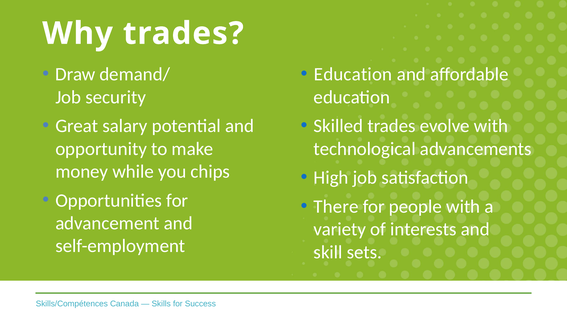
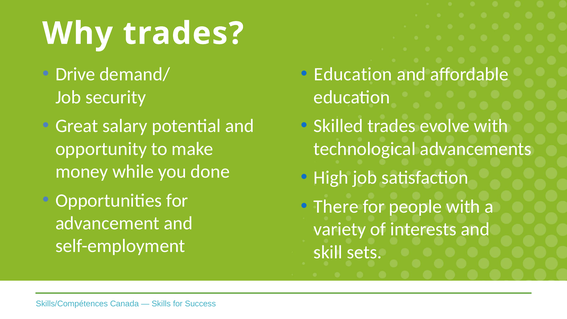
Draw: Draw -> Drive (75, 74)
chips: chips -> done (210, 171)
